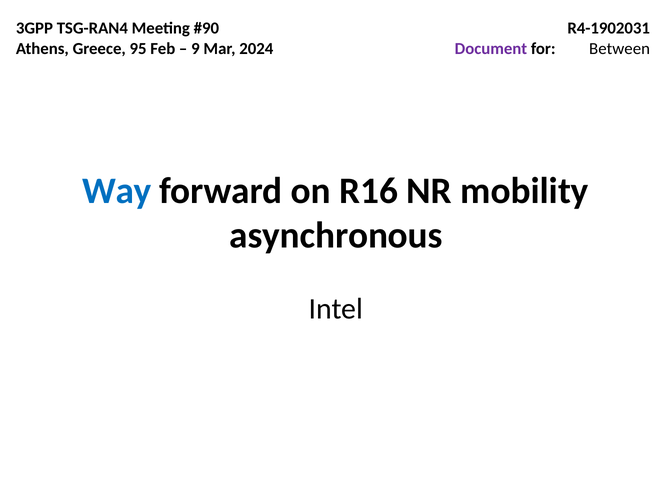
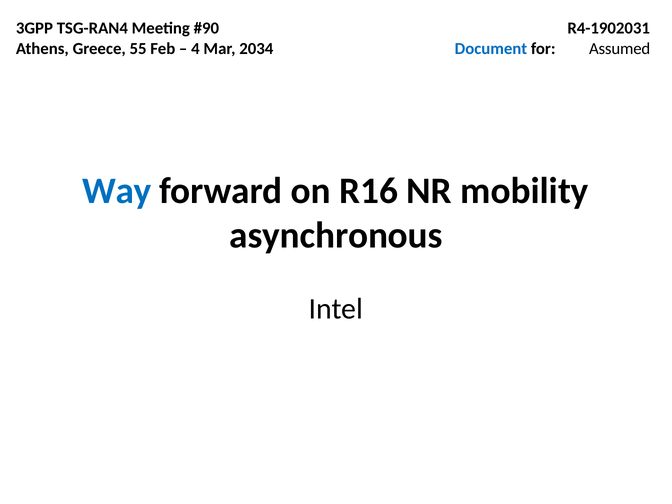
95: 95 -> 55 (138, 49)
9: 9 -> 4 (195, 49)
2024: 2024 -> 2034 (256, 49)
Document colour: purple -> blue (491, 49)
Between: Between -> Assumed (620, 49)
